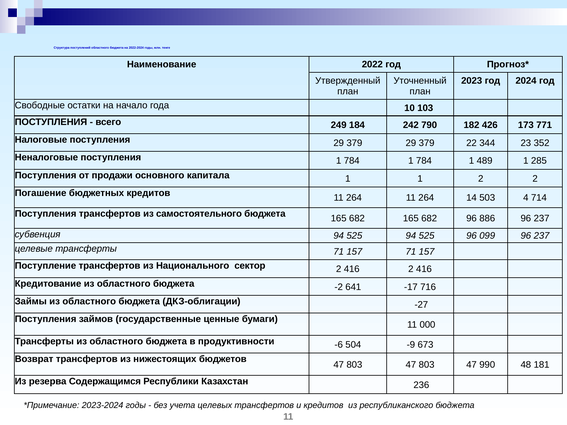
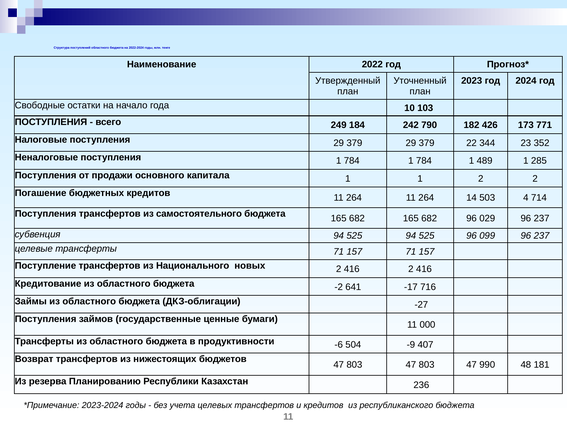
886: 886 -> 029 (487, 218)
сектор: сектор -> новых (250, 266)
673: 673 -> 407 (425, 345)
Содержащимся: Содержащимся -> Планированию (105, 382)
